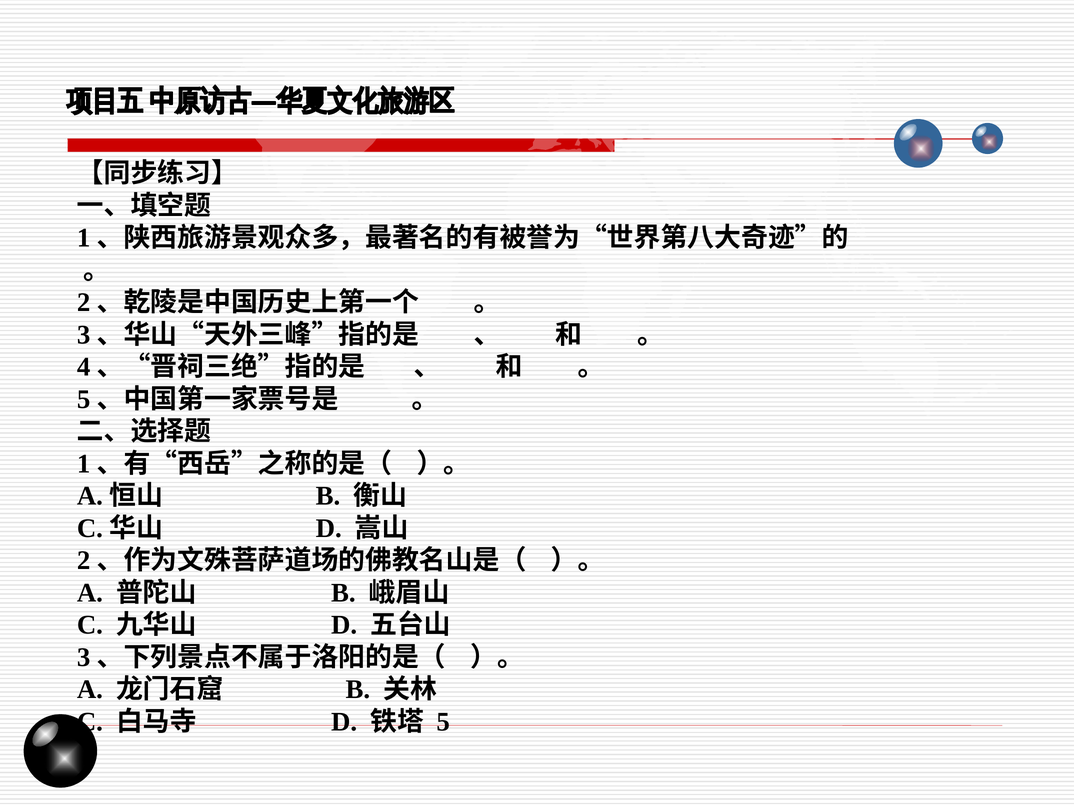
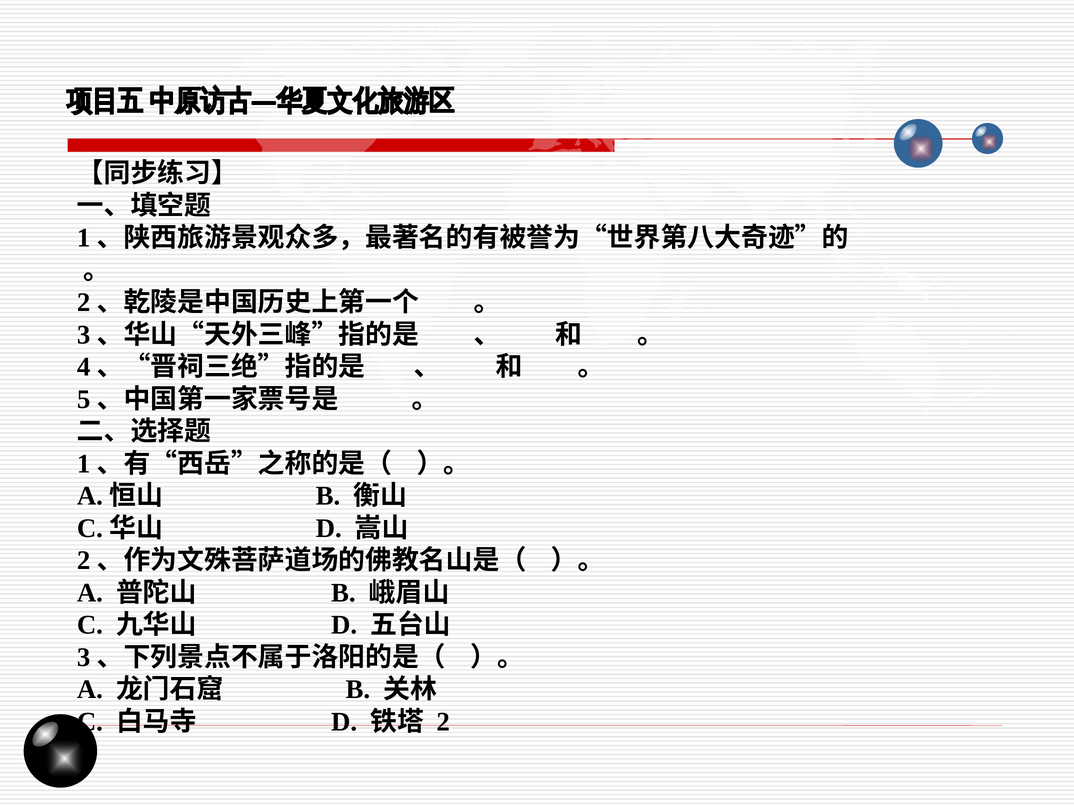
5: 5 -> 2 (443, 721)
